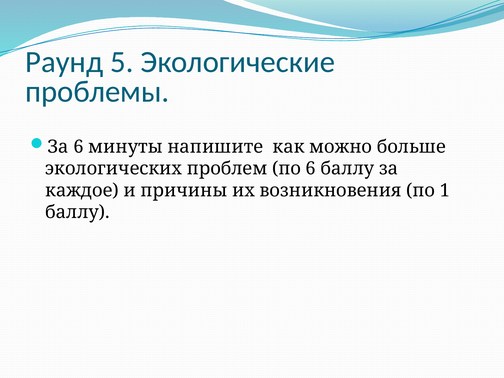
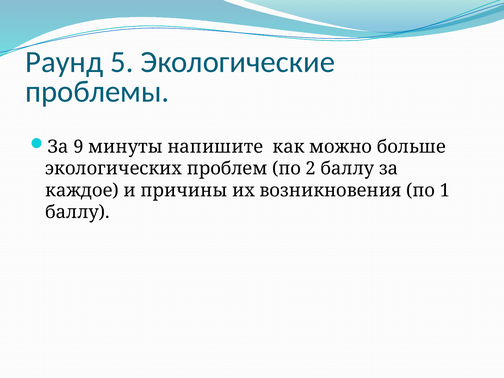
За 6: 6 -> 9 (78, 147)
по 6: 6 -> 2 (311, 169)
